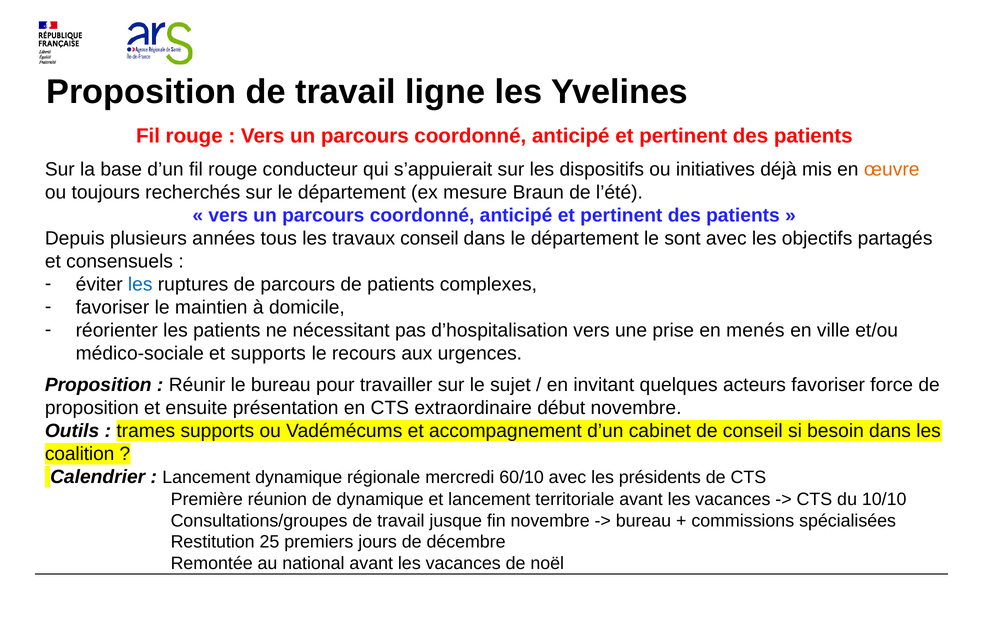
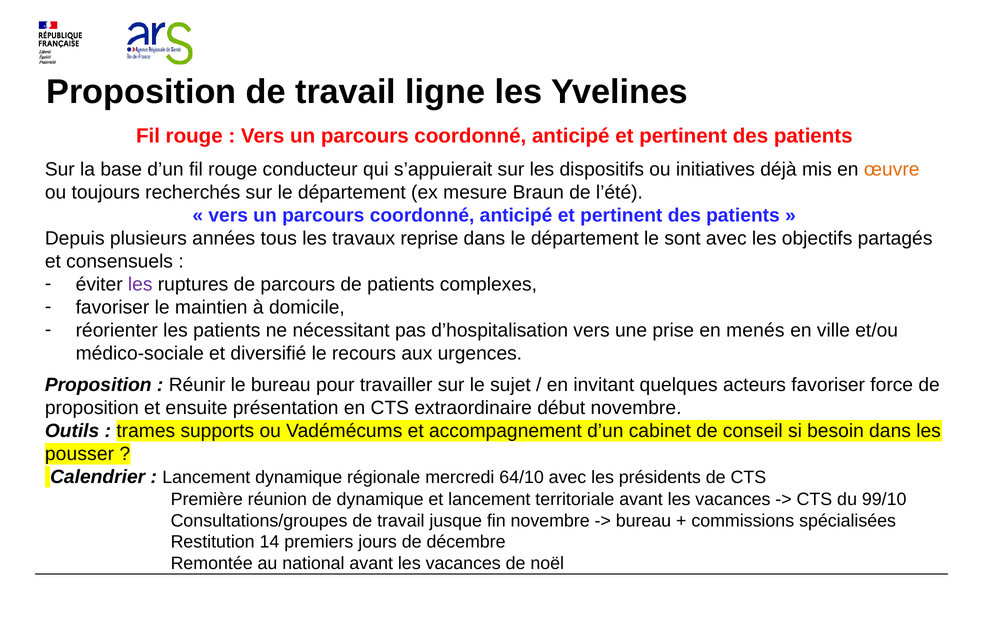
travaux conseil: conseil -> reprise (429, 238)
les colour: blue -> purple (140, 284)
et supports: supports -> diversifié (268, 354)
coalition: coalition -> pousser (79, 454)
60/10: 60/10 -> 64/10 (522, 477)
10/10: 10/10 -> 99/10 (884, 499)
25: 25 -> 14 (269, 542)
